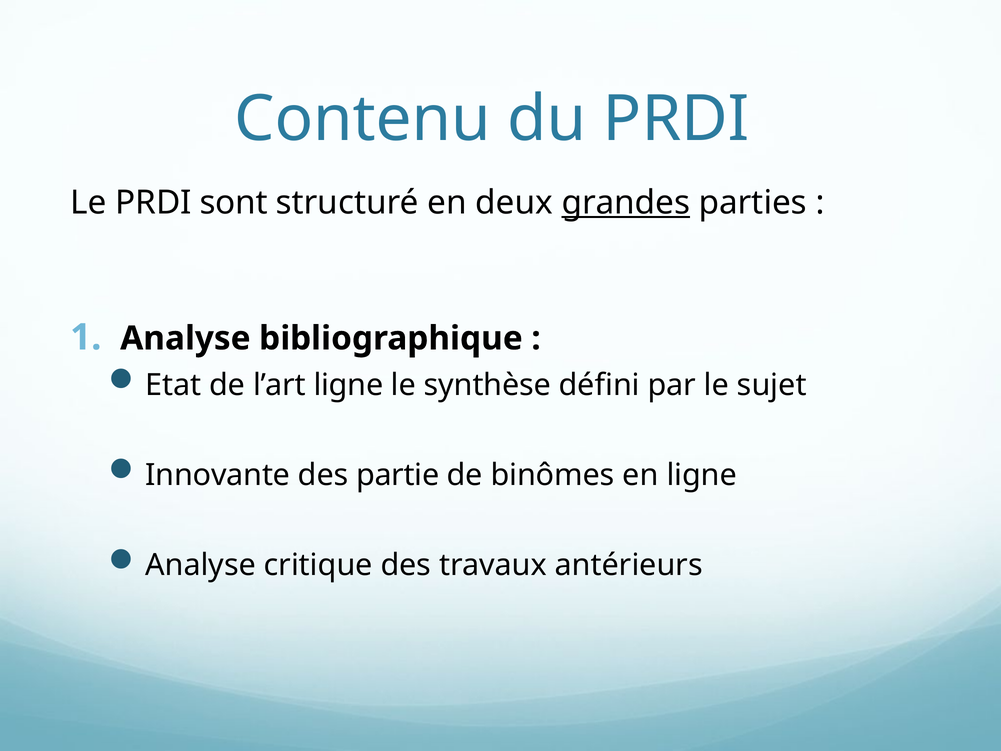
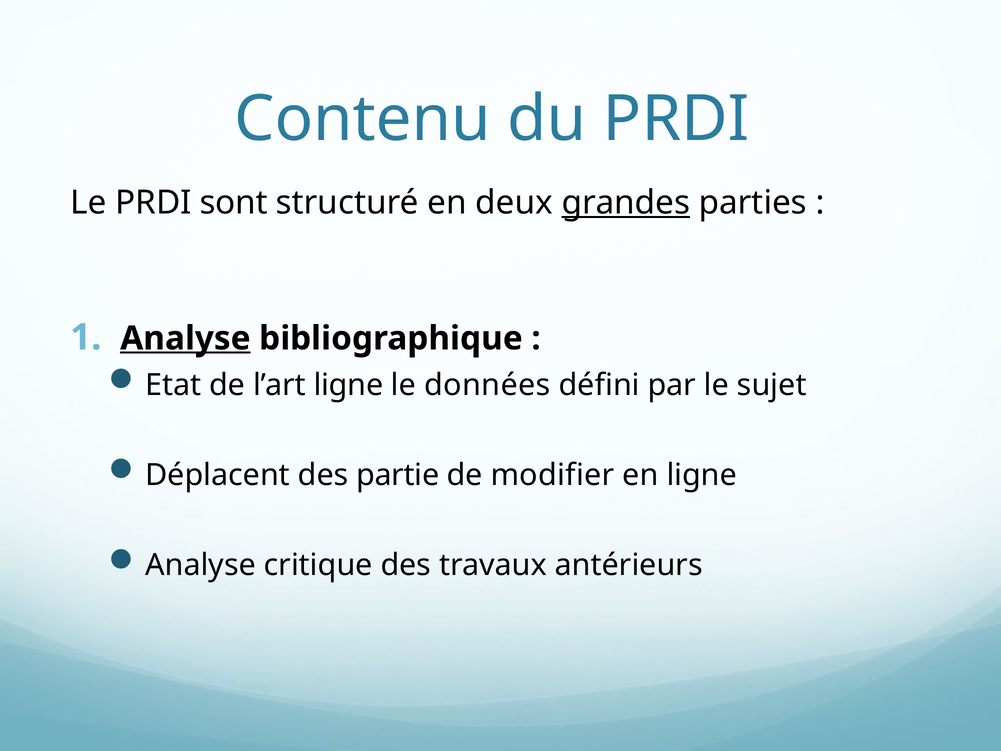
Analyse underline: none -> present (185, 338)
synthèse: synthèse -> données (487, 385)
Innovante: Innovante -> Déplacent (218, 475)
binômes: binômes -> modifier (552, 475)
